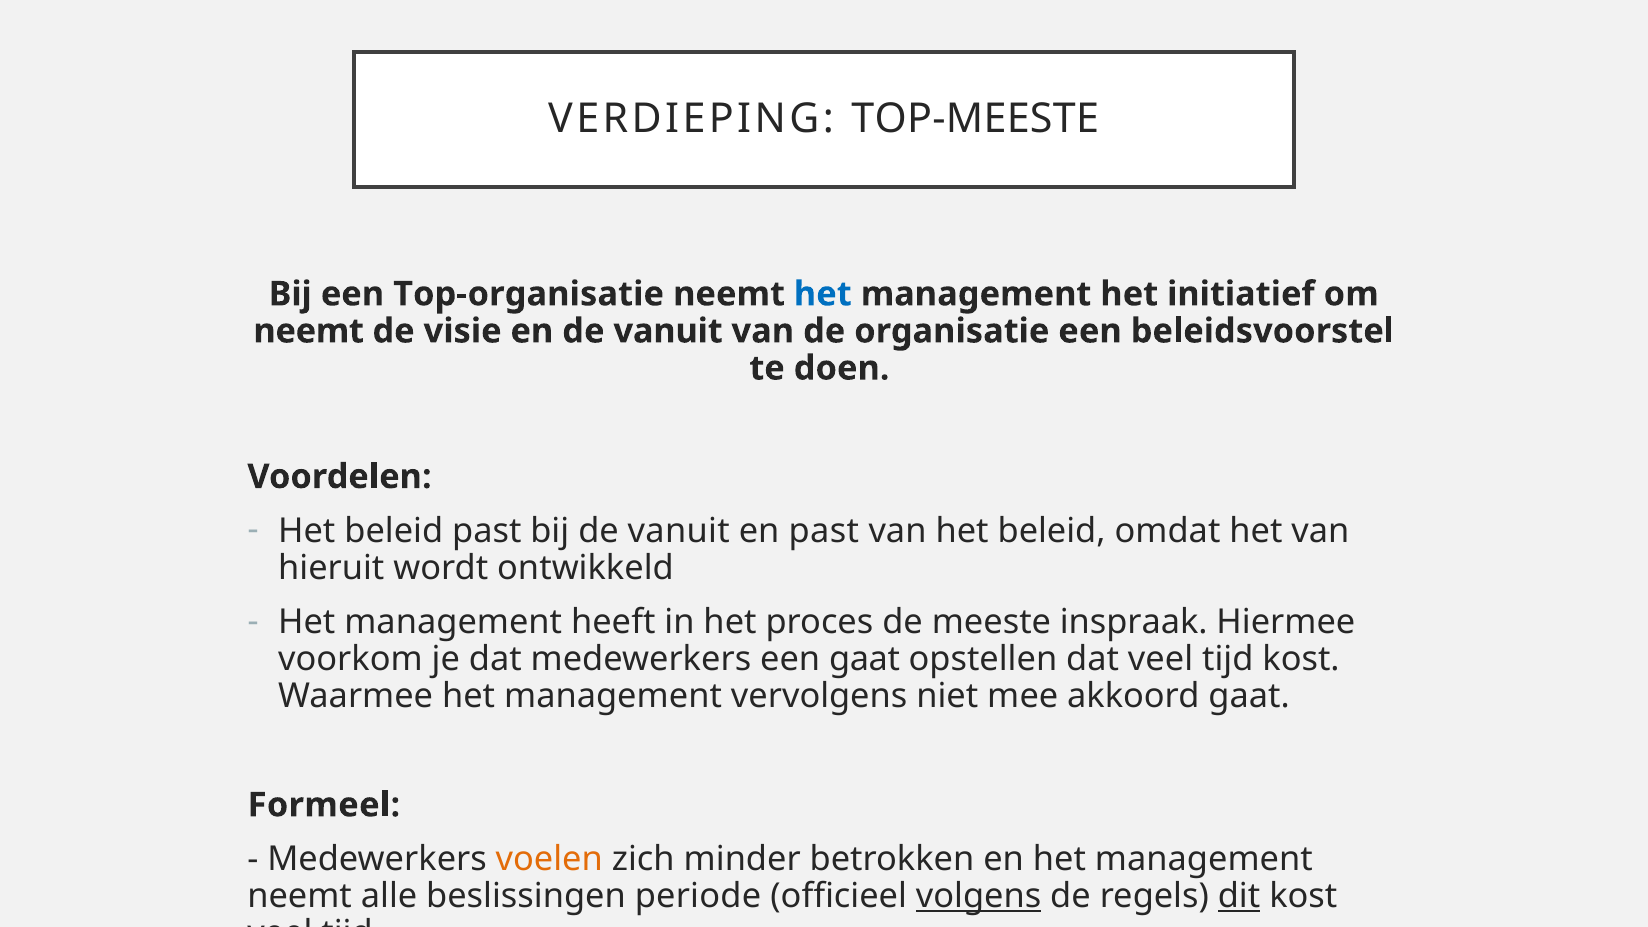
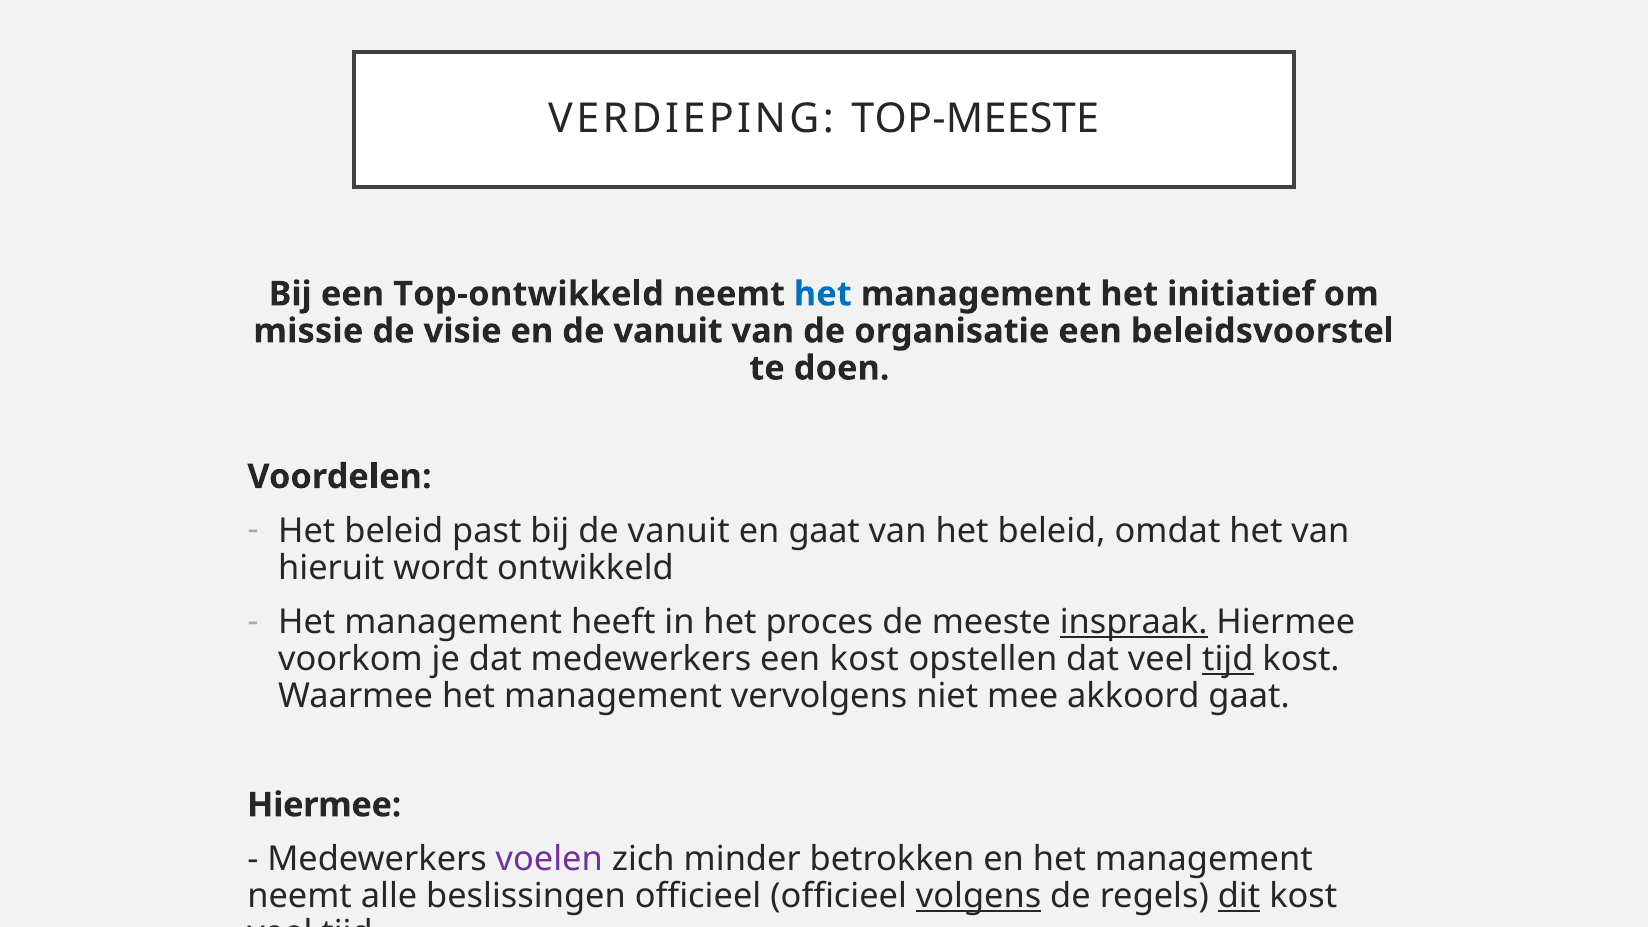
Top-organisatie: Top-organisatie -> Top-ontwikkeld (529, 294)
neemt: neemt -> missie (308, 331)
en past: past -> gaat (824, 531)
inspraak underline: none -> present (1134, 622)
een gaat: gaat -> kost (864, 659)
tijd underline: none -> present (1228, 659)
Formeel: Formeel -> Hiermee (324, 805)
voelen colour: orange -> purple (549, 859)
beslissingen periode: periode -> officieel (698, 896)
